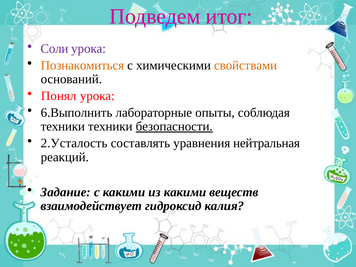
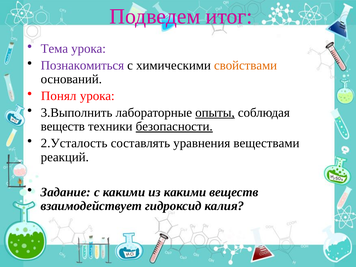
Соли: Соли -> Тема (54, 49)
Познакомиться colour: orange -> purple (82, 65)
6.Выполнить: 6.Выполнить -> 3.Выполнить (77, 113)
опыты underline: none -> present (215, 113)
техники: техники -> веществ (63, 126)
нейтральная: нейтральная -> веществами (266, 143)
